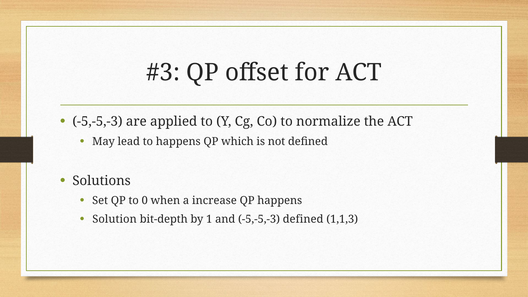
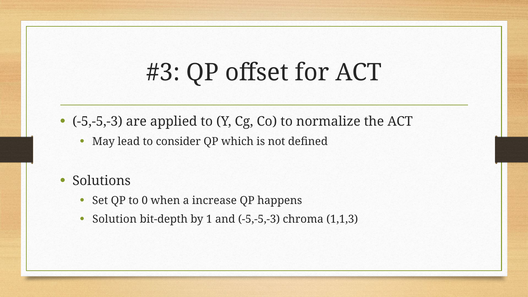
to happens: happens -> consider (178, 141)
-5,-5,-3 defined: defined -> chroma (303, 219)
